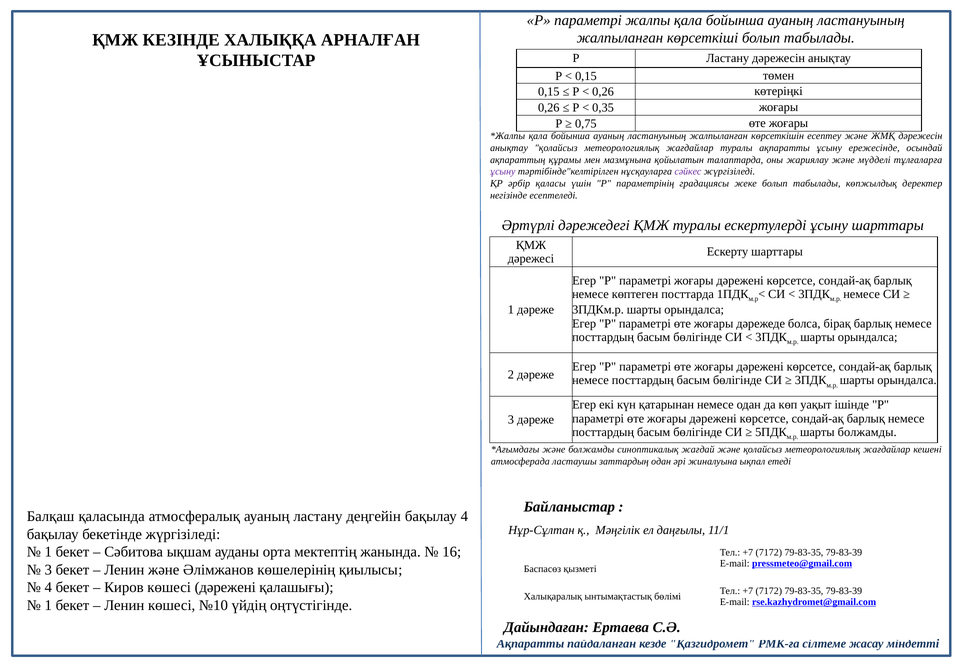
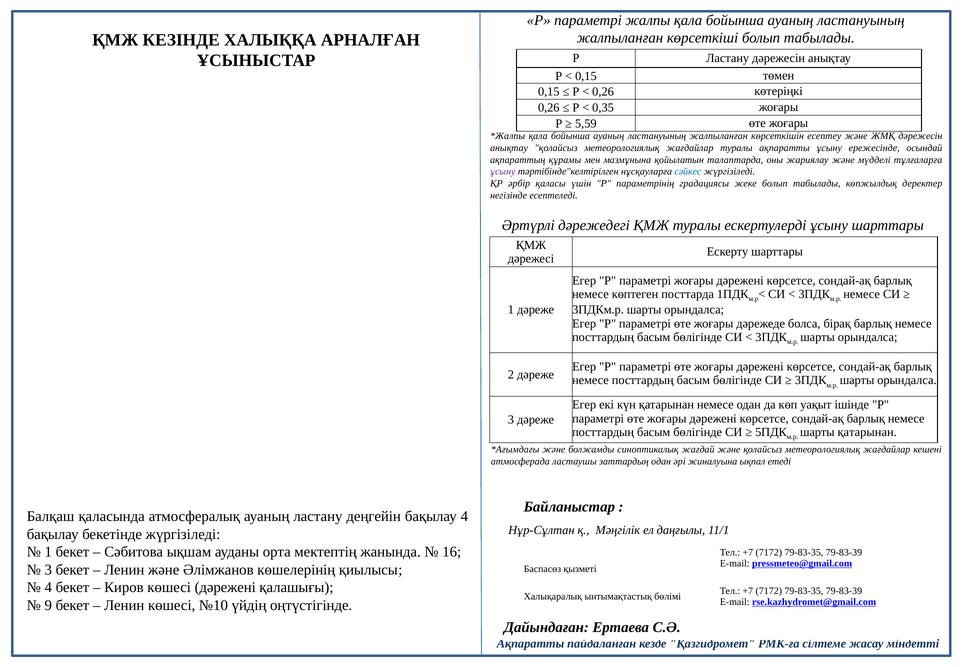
0,75: 0,75 -> 5,59 (586, 124)
сәйкес colour: purple -> blue (688, 172)
шарты болжамды: болжамды -> қатарынан (867, 432)
1: 1 -> 9 (48, 605)
